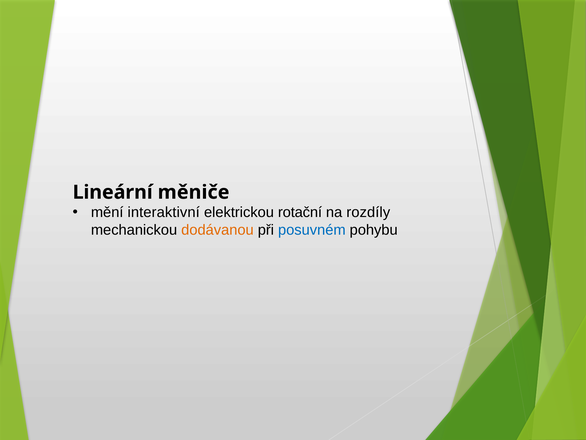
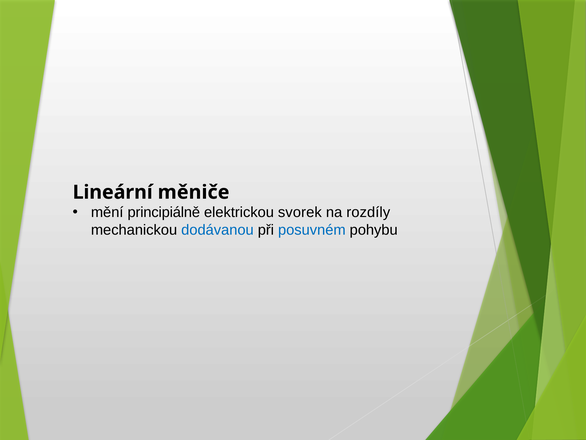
interaktivní: interaktivní -> principiálně (164, 212)
rotační: rotační -> svorek (300, 212)
dodávanou colour: orange -> blue (217, 230)
